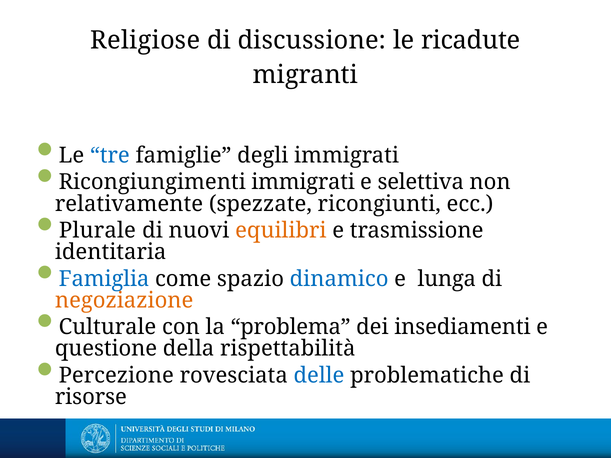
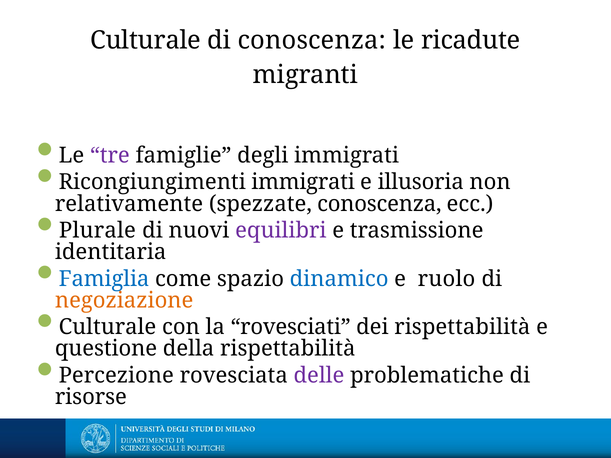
Religiose: Religiose -> Culturale (146, 40)
di discussione: discussione -> conoscenza (312, 40)
tre colour: blue -> purple (110, 156)
selettiva: selettiva -> illusoria (421, 182)
spezzate ricongiunti: ricongiunti -> conoscenza (379, 204)
equilibri colour: orange -> purple (281, 231)
lunga: lunga -> ruolo (447, 279)
problema: problema -> rovesciati (291, 327)
dei insediamenti: insediamenti -> rispettabilità (462, 327)
delle colour: blue -> purple (319, 375)
